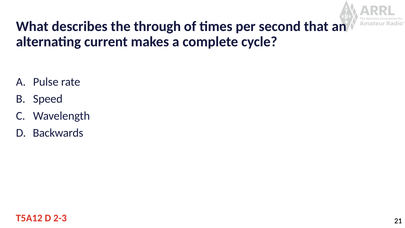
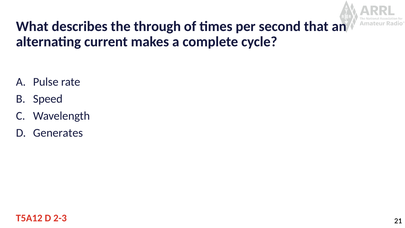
Backwards: Backwards -> Generates (58, 133)
